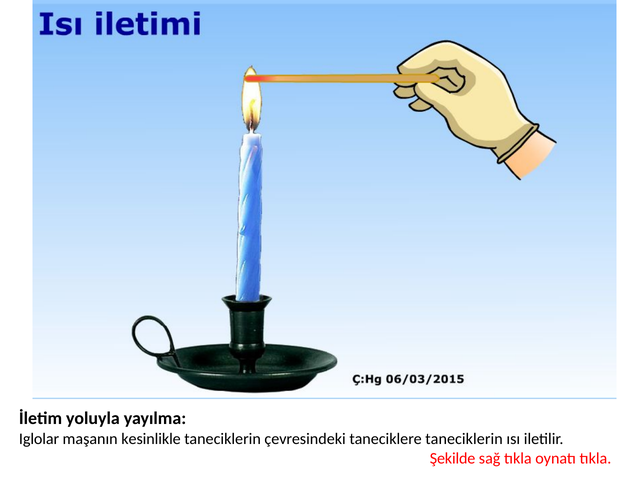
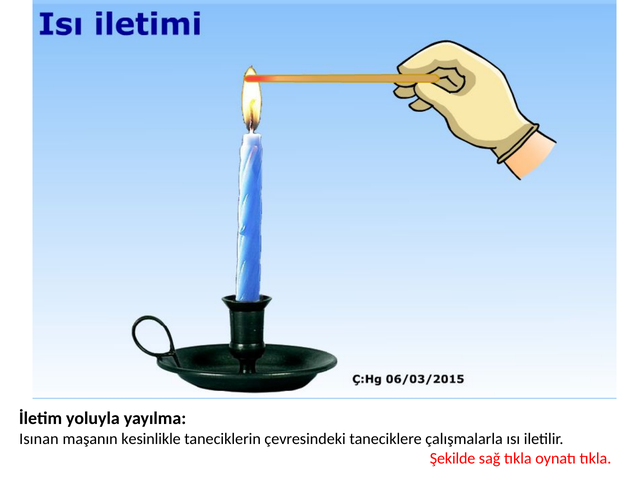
Iglolar: Iglolar -> Isınan (39, 439)
taneciklere taneciklerin: taneciklerin -> çalışmalarla (464, 439)
